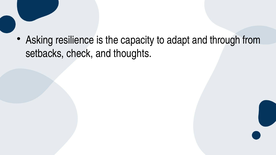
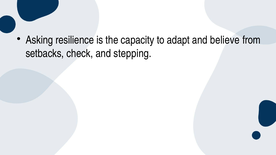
through: through -> believe (225, 40)
thoughts: thoughts -> stepping (133, 53)
